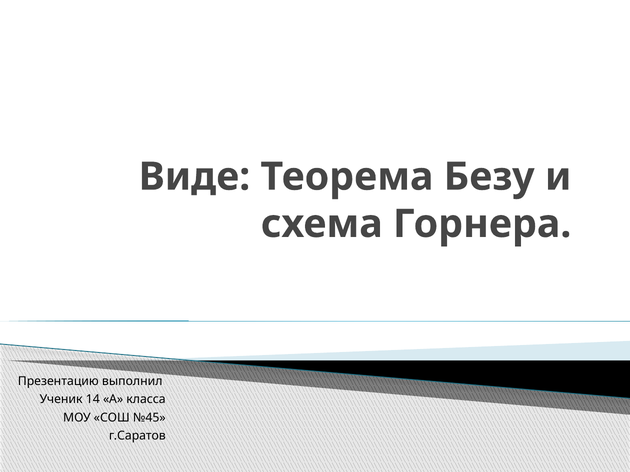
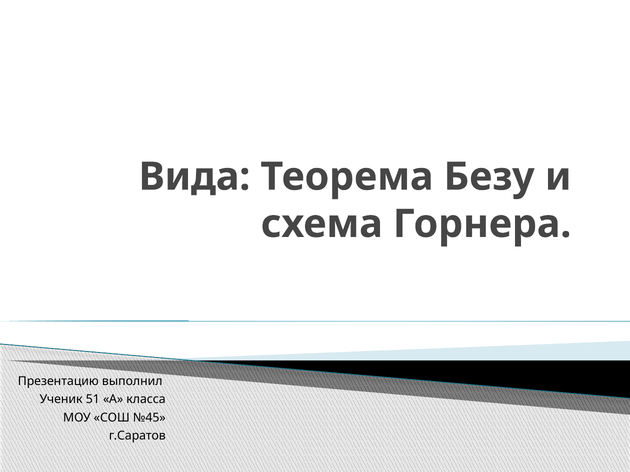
Виде: Виде -> Вида (194, 177)
14: 14 -> 51 (93, 400)
